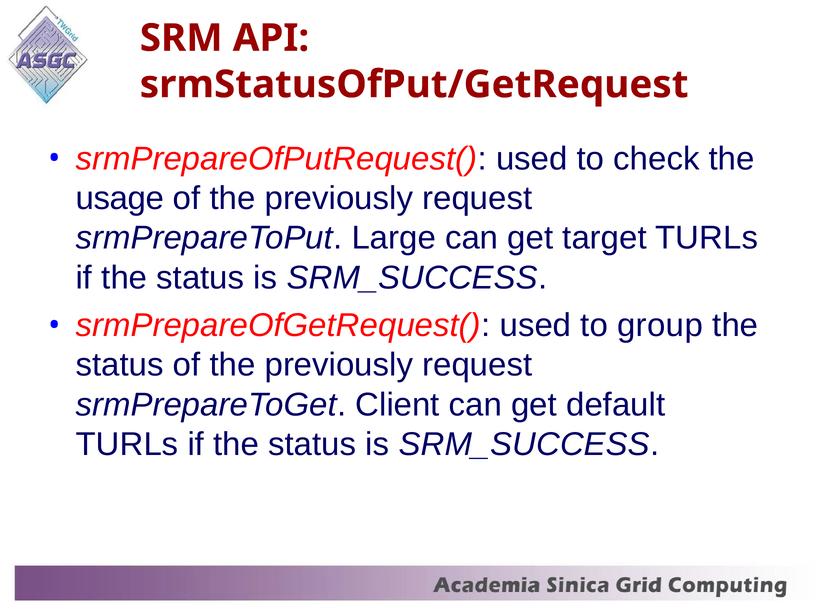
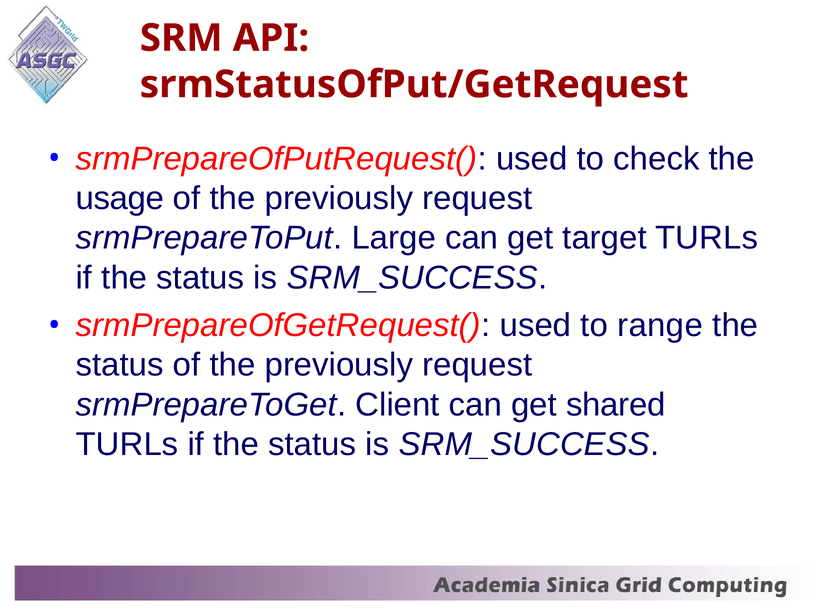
group: group -> range (660, 326)
default: default -> shared (616, 405)
